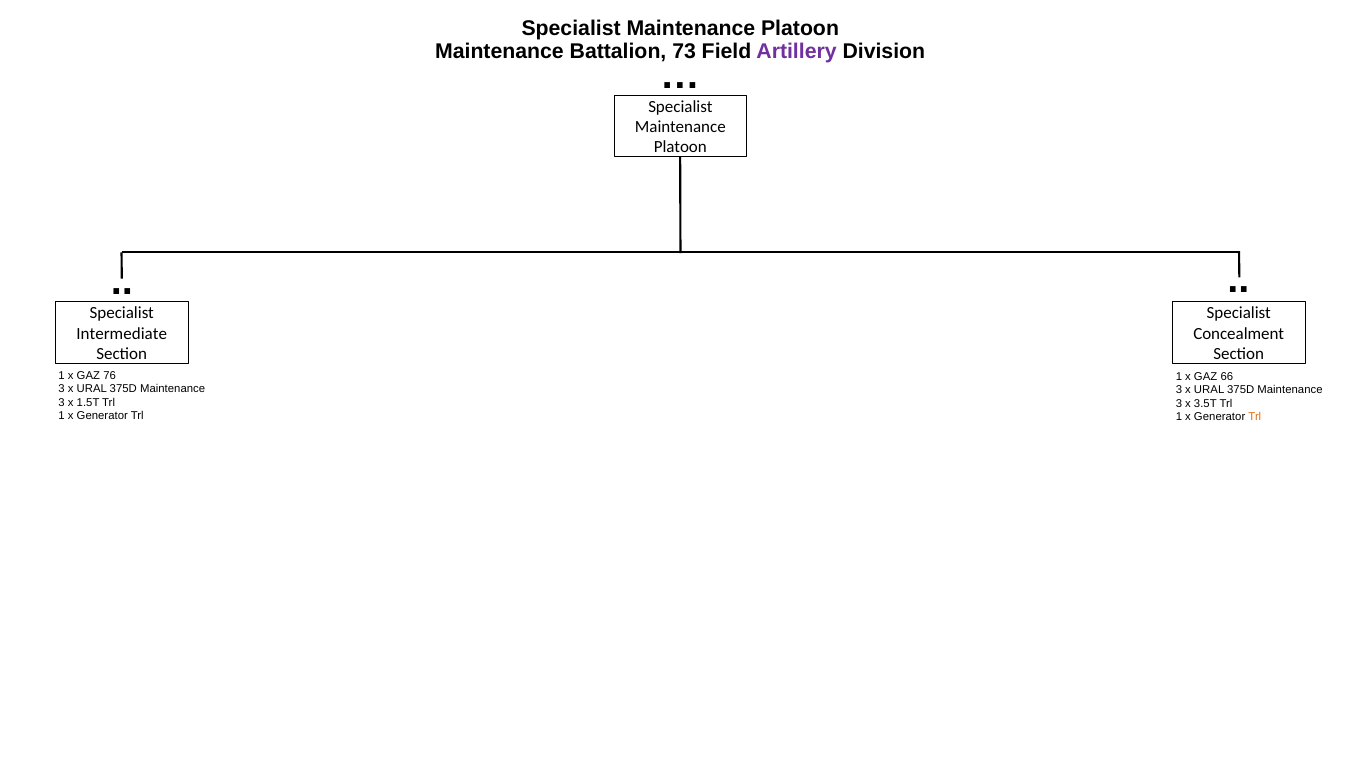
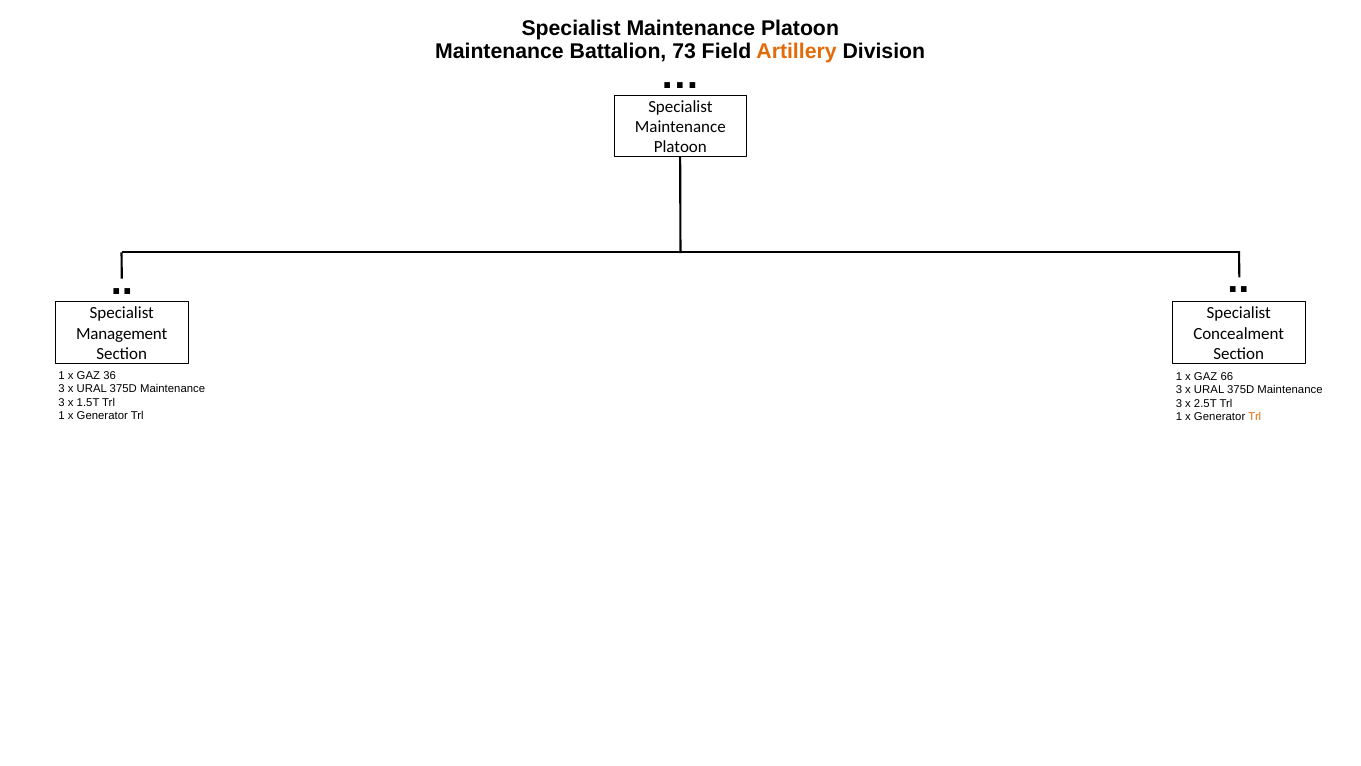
Artillery colour: purple -> orange (797, 52)
Intermediate: Intermediate -> Management (122, 334)
76: 76 -> 36 (110, 375)
3.5T: 3.5T -> 2.5T (1205, 403)
